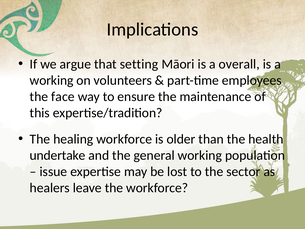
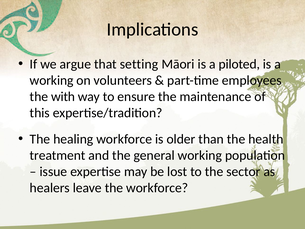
overall: overall -> piloted (239, 64)
face: face -> with (63, 97)
undertake: undertake -> treatment (58, 155)
